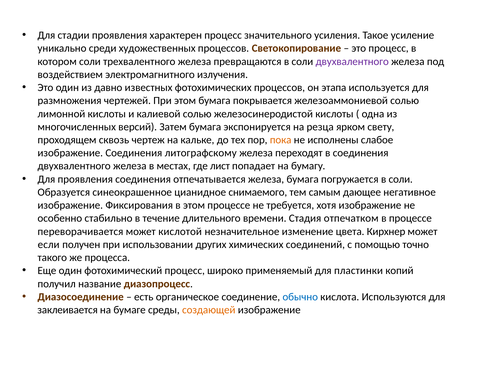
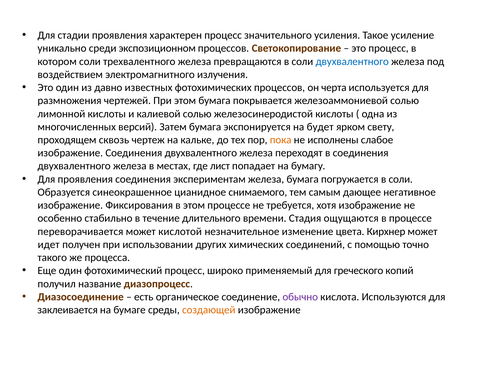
художественных: художественных -> экспозиционном (157, 48)
двухвалентного colour: purple -> blue (352, 61)
этапа: этапа -> черта (334, 88)
резца: резца -> будет (320, 127)
изображение Соединения литографскому: литографскому -> двухвалентного (201, 153)
отпечатывается: отпечатывается -> экспериментам (209, 179)
отпечатком: отпечатком -> ощущаются (351, 219)
если: если -> идет (49, 245)
пластинки: пластинки -> греческого (359, 271)
обычно colour: blue -> purple (300, 297)
